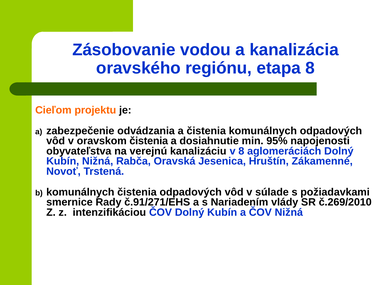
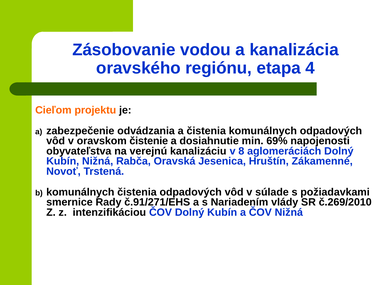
etapa 8: 8 -> 4 (310, 68)
oravskom čistenia: čistenia -> čistenie (149, 141)
95%: 95% -> 69% (277, 141)
